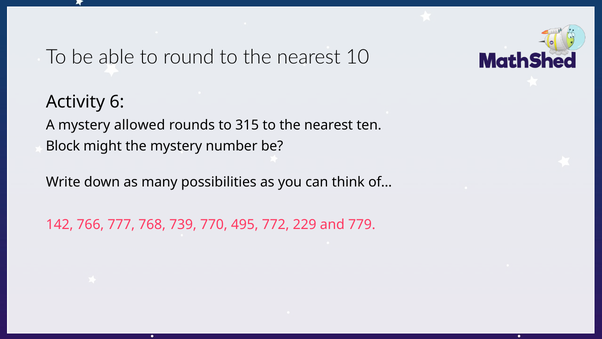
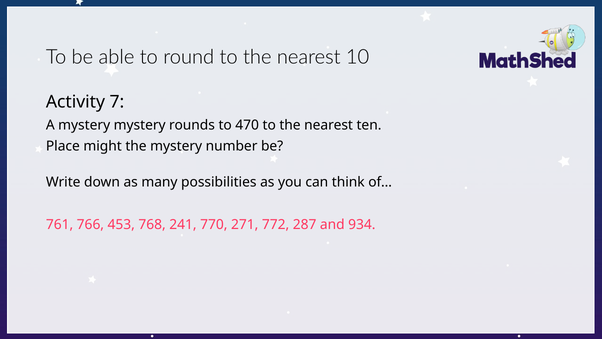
6: 6 -> 7 (117, 102)
mystery allowed: allowed -> mystery (140, 125)
315: 315 -> 470 (247, 125)
Block: Block -> Place (63, 146)
142: 142 -> 761 (60, 225)
777: 777 -> 453 (121, 225)
739: 739 -> 241 (183, 225)
495: 495 -> 271 (245, 225)
229: 229 -> 287 (305, 225)
779: 779 -> 934 (362, 225)
